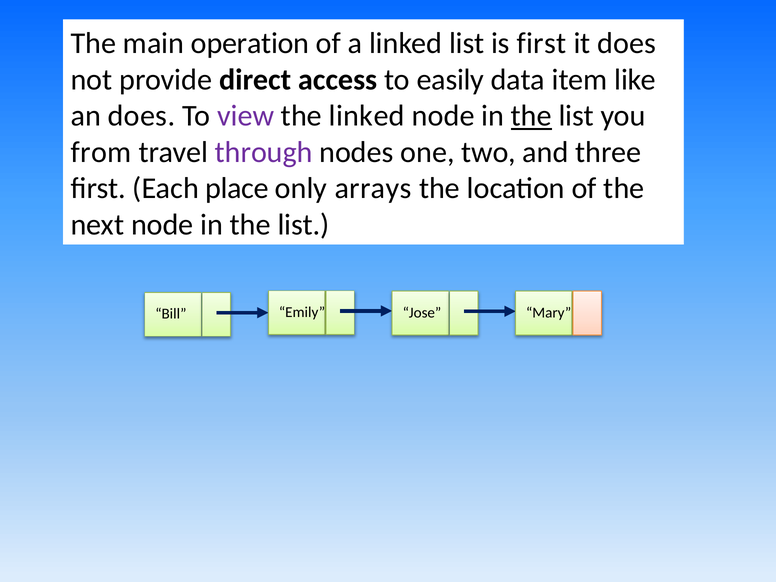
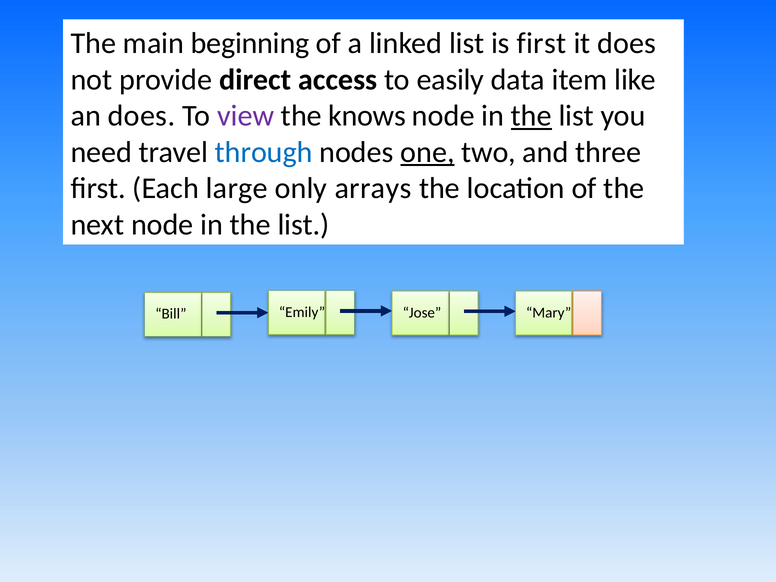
operation: operation -> beginning (250, 43)
the linked: linked -> knows (367, 116)
from: from -> need (101, 152)
through colour: purple -> blue (264, 152)
one underline: none -> present (427, 152)
place: place -> large (237, 188)
